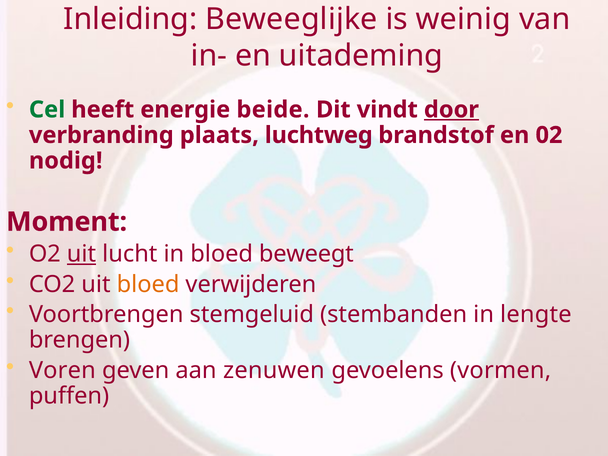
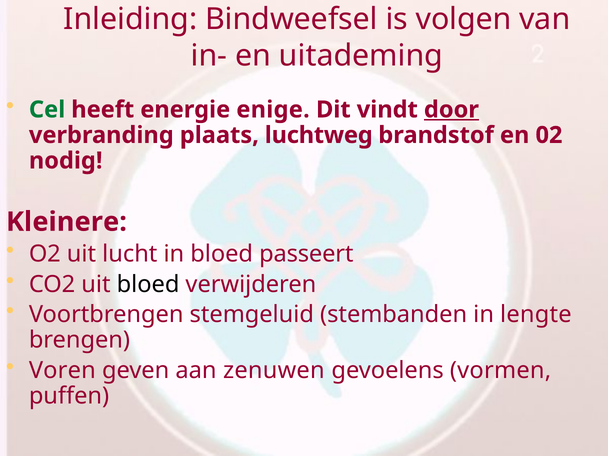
Beweeglijke: Beweeglijke -> Bindweefsel (292, 19)
weinig: weinig -> volgen (464, 19)
beide: beide -> enige (273, 110)
Moment: Moment -> Kleinere (66, 222)
uit underline: present -> none (81, 254)
beweegt: beweegt -> passeert (306, 254)
bloed colour: orange -> black (148, 284)
